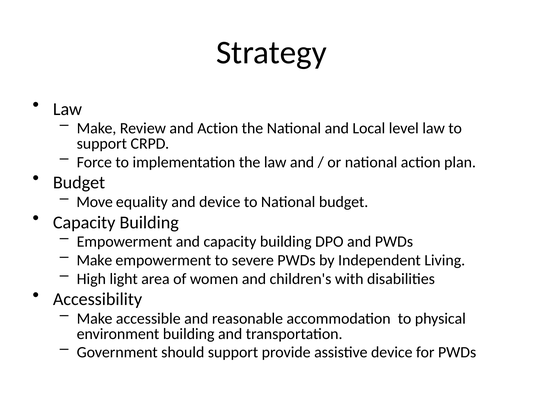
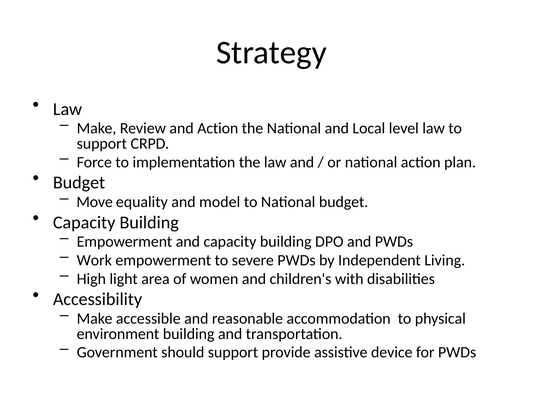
and device: device -> model (220, 202)
Make: Make -> Work (94, 260)
